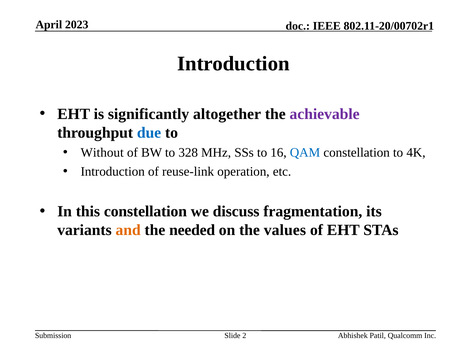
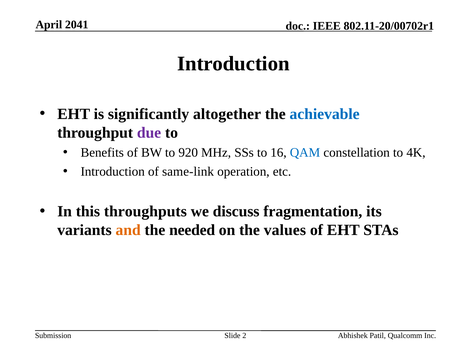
2023: 2023 -> 2041 (77, 25)
achievable colour: purple -> blue (325, 114)
due colour: blue -> purple (149, 133)
Without: Without -> Benefits (102, 153)
328: 328 -> 920 (188, 153)
reuse-link: reuse-link -> same-link (188, 172)
this constellation: constellation -> throughputs (145, 212)
